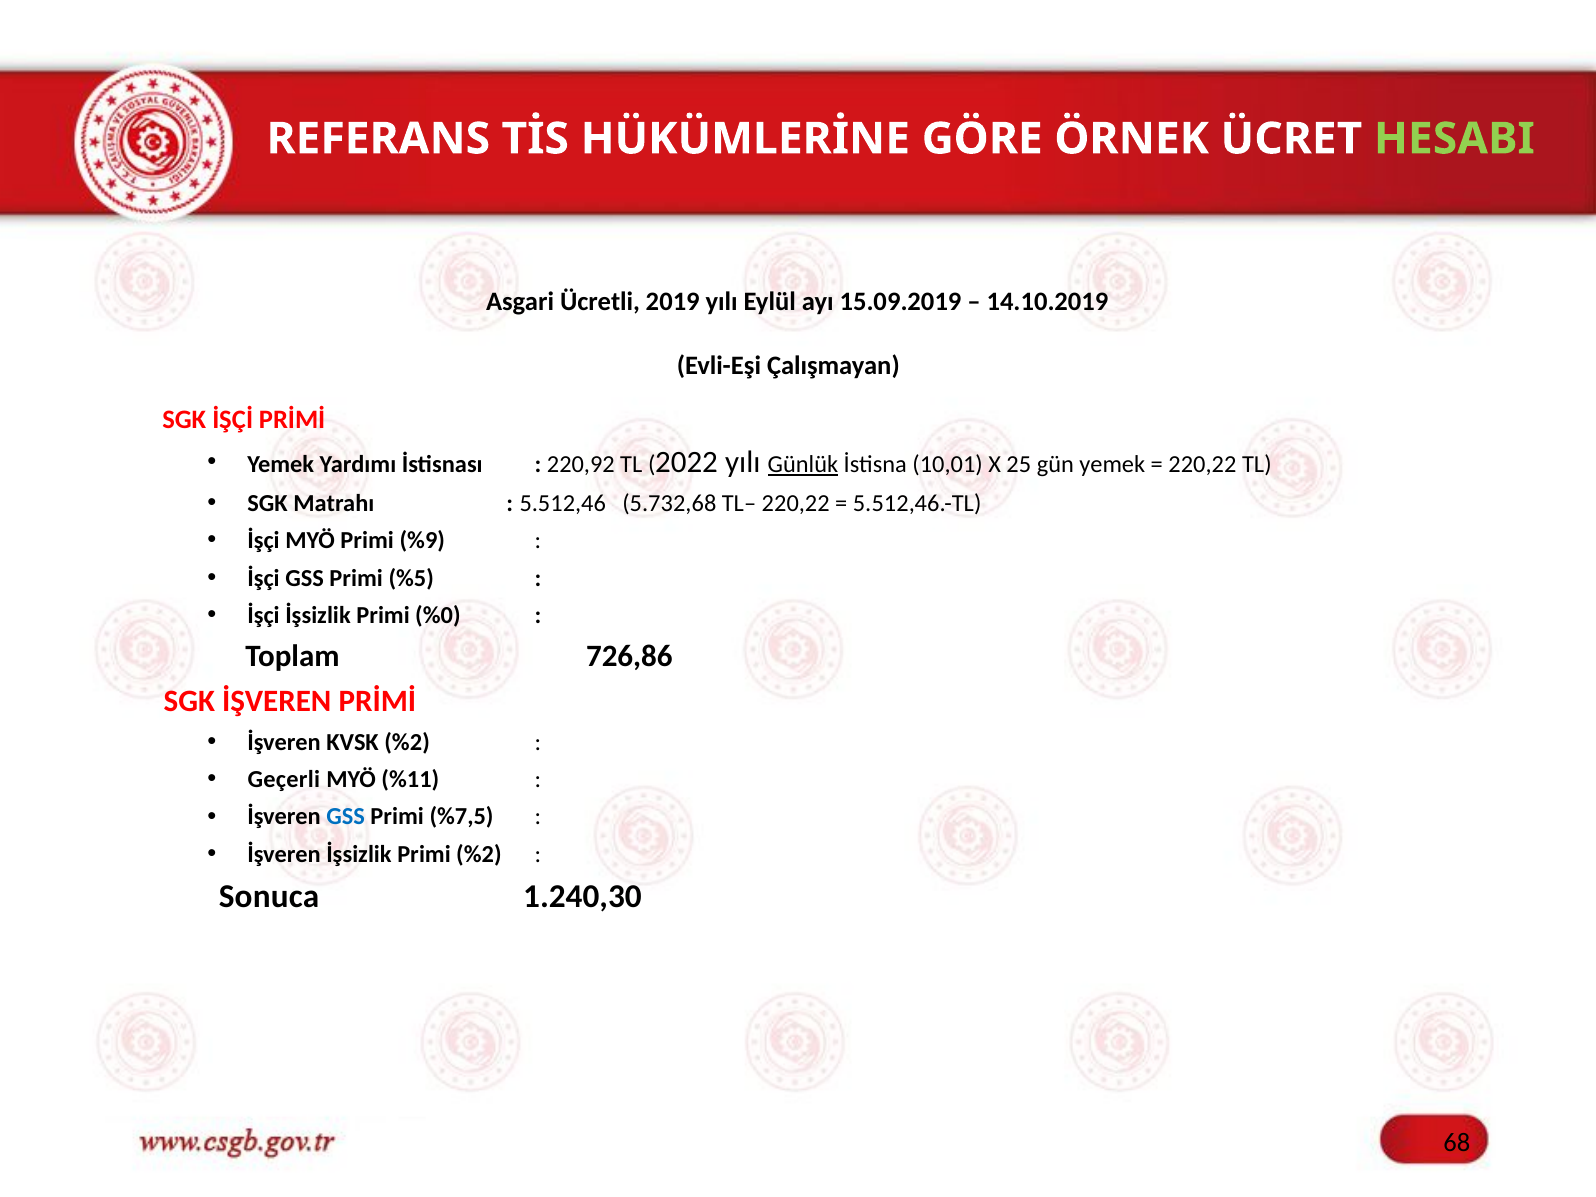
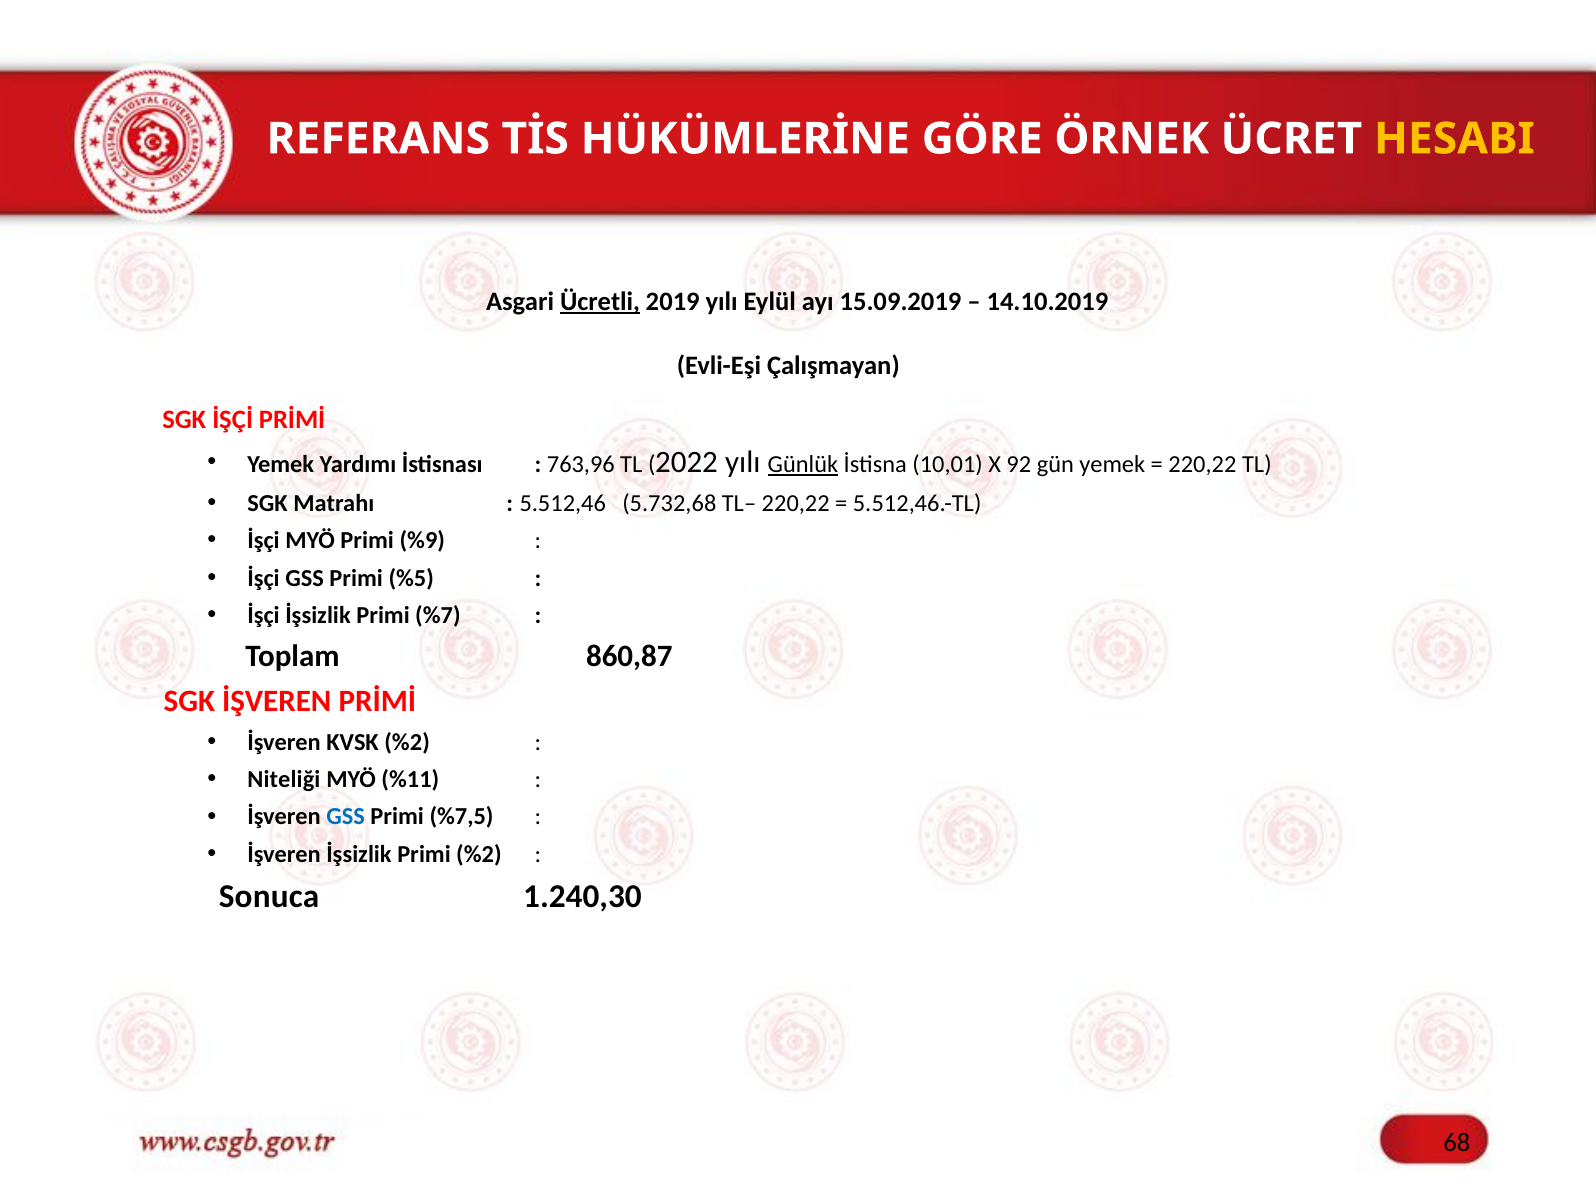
HESABI colour: light green -> yellow (1454, 139)
Ücretli underline: none -> present (600, 302)
220,92: 220,92 -> 763,96 (581, 464)
25: 25 -> 92 (1019, 464)
%0: %0 -> %7 (438, 615)
726,86: 726,86 -> 860,87 (629, 656)
Geçerli: Geçerli -> Niteliği (284, 779)
